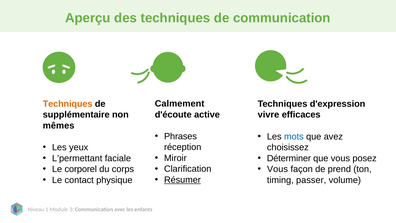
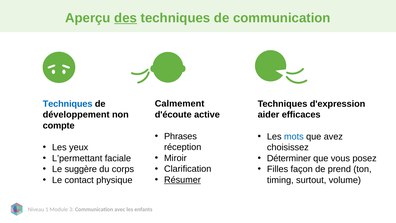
des underline: none -> present (126, 18)
Techniques colour: orange -> blue (68, 104)
supplémentaire: supplémentaire -> développement (76, 115)
vivre: vivre -> aider (269, 115)
mêmes: mêmes -> compte (59, 125)
corporel: corporel -> suggère (81, 169)
Vous: Vous -> Filles (278, 169)
passer: passer -> surtout (311, 180)
